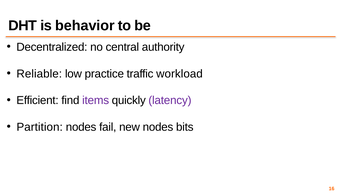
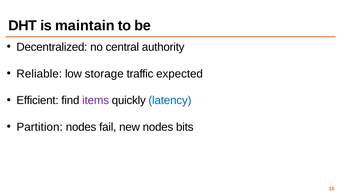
behavior: behavior -> maintain (85, 26)
practice: practice -> storage (104, 74)
workload: workload -> expected (180, 74)
latency colour: purple -> blue (170, 100)
